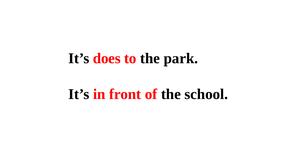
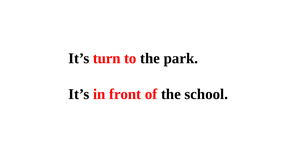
does: does -> turn (107, 58)
